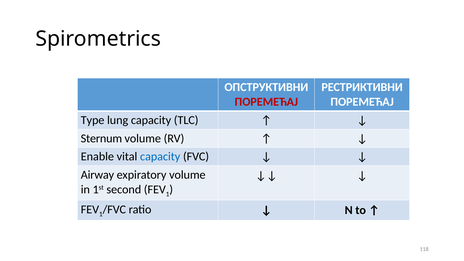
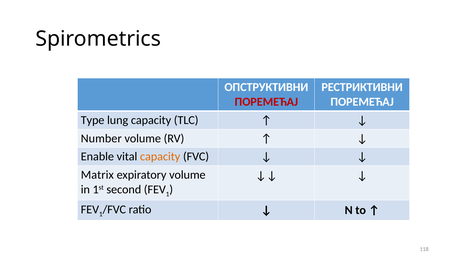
Sternum: Sternum -> Number (101, 138)
capacity colour: blue -> orange (160, 157)
Airway: Airway -> Matrix (97, 175)
